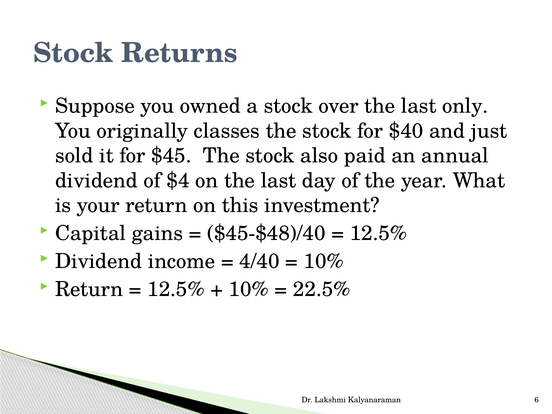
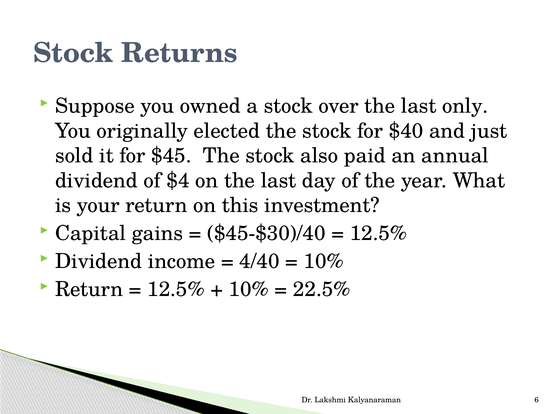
classes: classes -> elected (227, 131)
$45-$48)/40: $45-$48)/40 -> $45-$30)/40 (266, 233)
